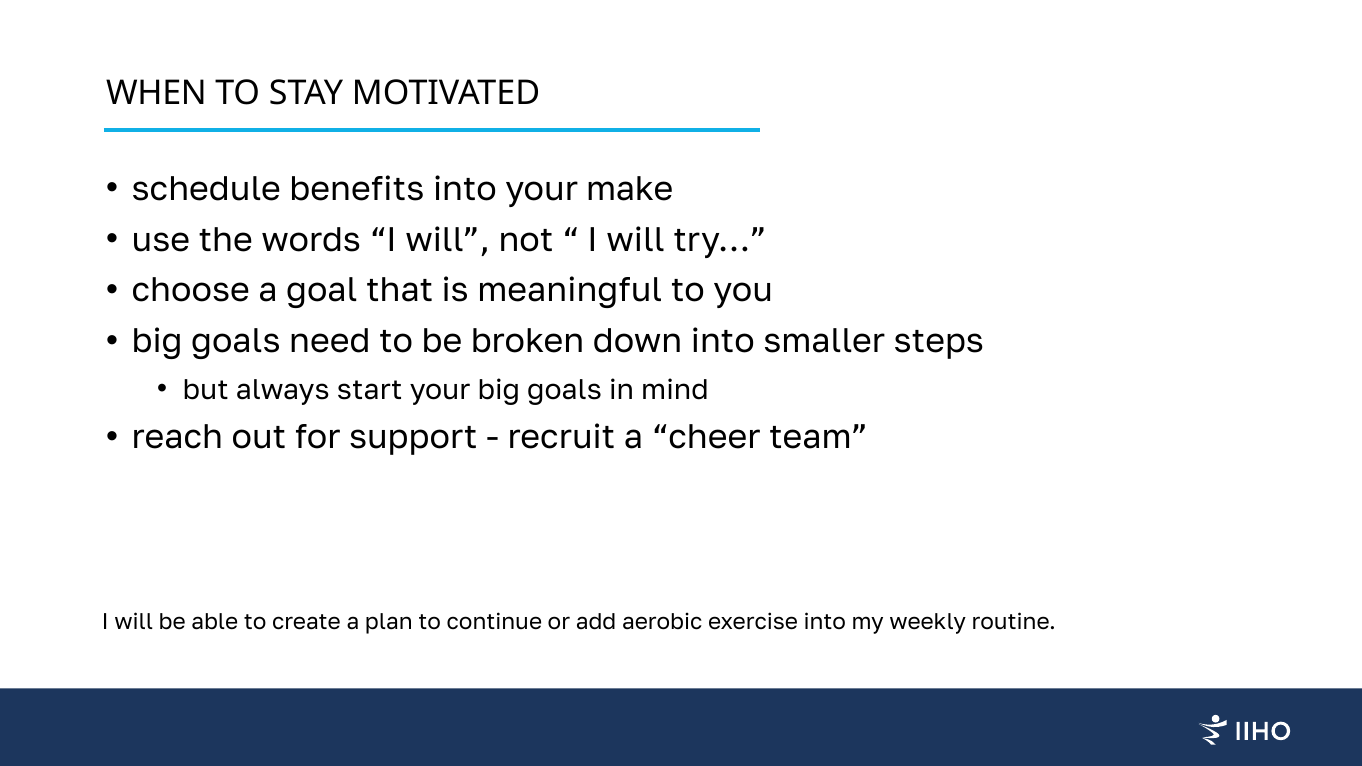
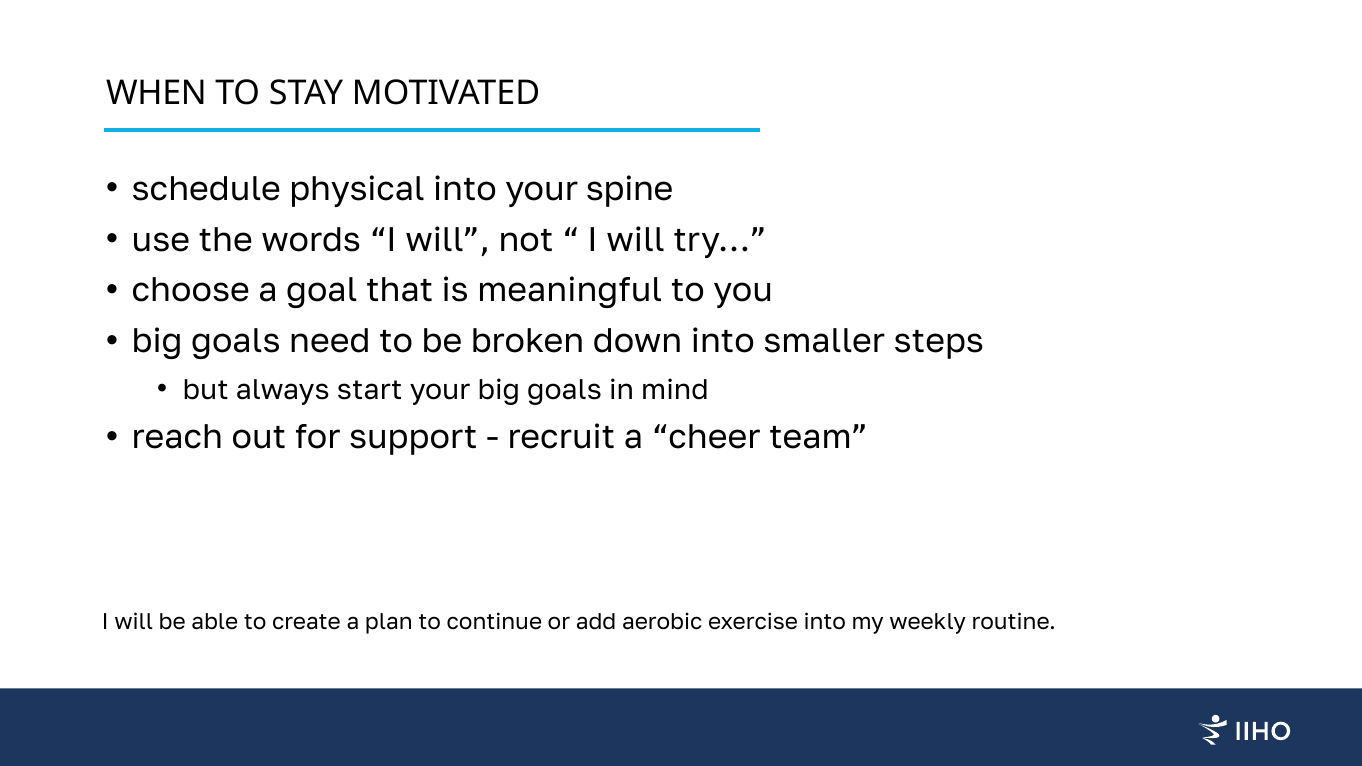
benefits: benefits -> physical (357, 189)
make: make -> spine (630, 189)
